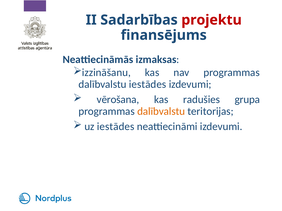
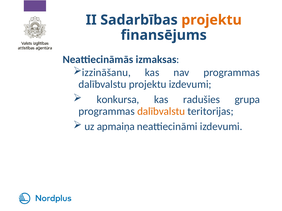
projektu colour: red -> orange (212, 20)
dalībvalstu iestādes: iestādes -> projektu (148, 84)
vērošana: vērošana -> konkursa (118, 100)
uz iestādes: iestādes -> apmaiņa (116, 127)
